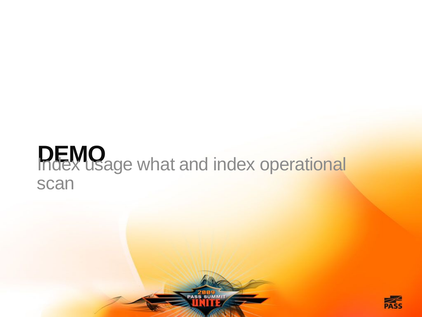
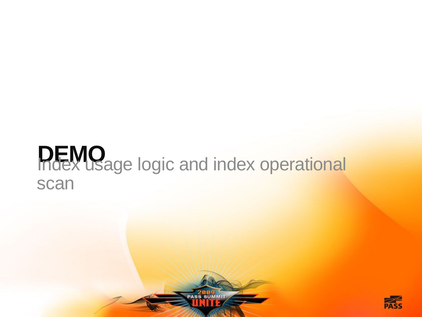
what: what -> logic (156, 164)
